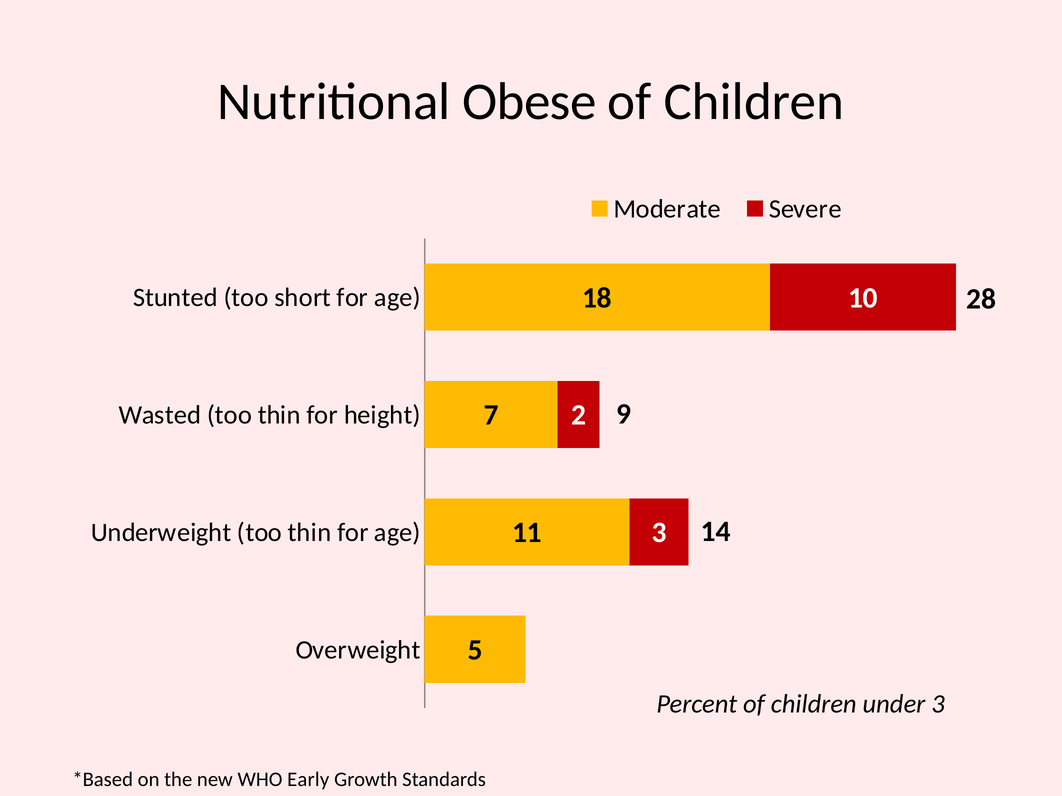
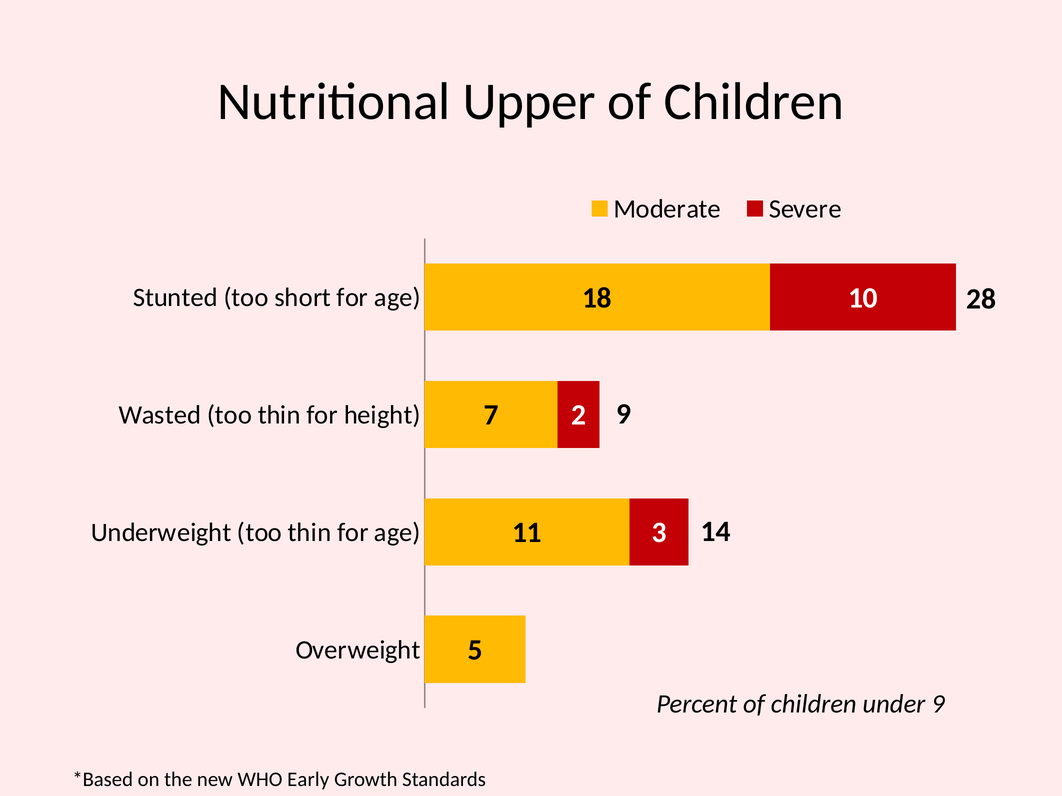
Obese: Obese -> Upper (529, 102)
under 3: 3 -> 9 (938, 704)
